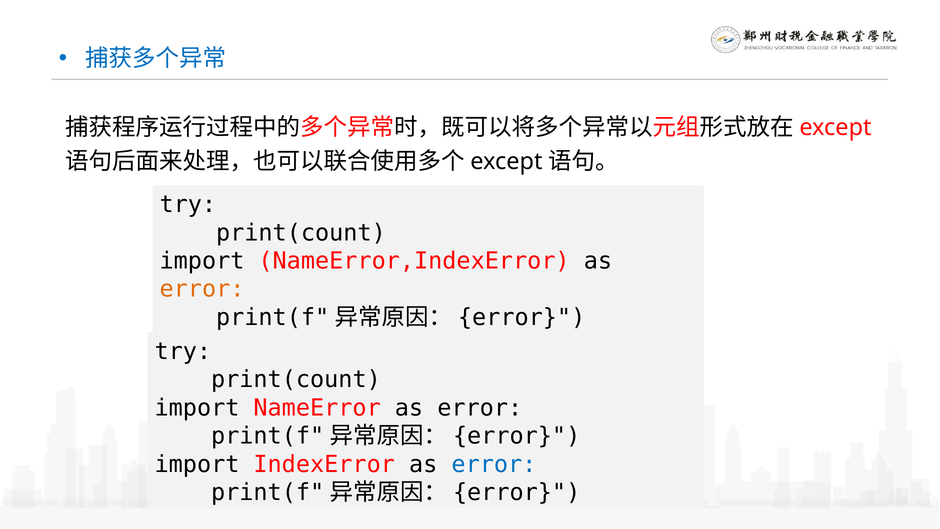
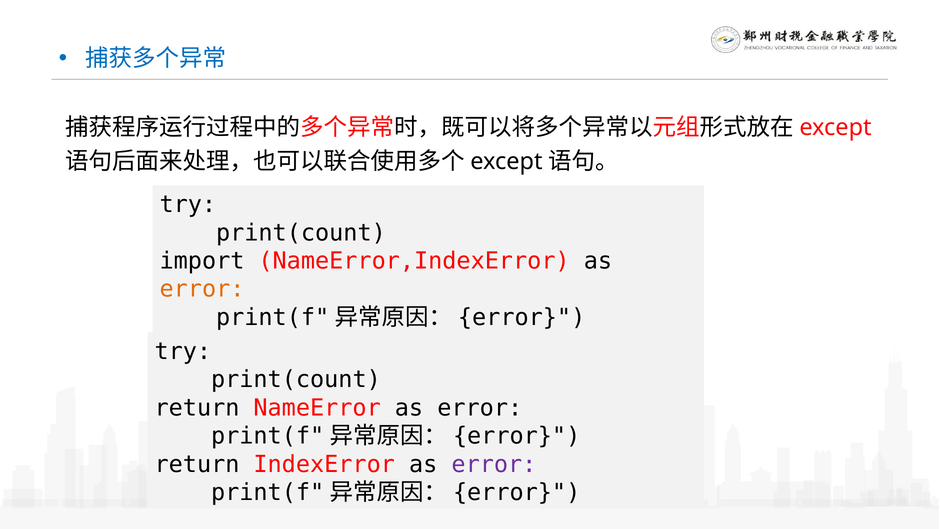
import: import -> return (197, 408)
import: import -> return (197, 464)
error colour: blue -> purple (494, 464)
